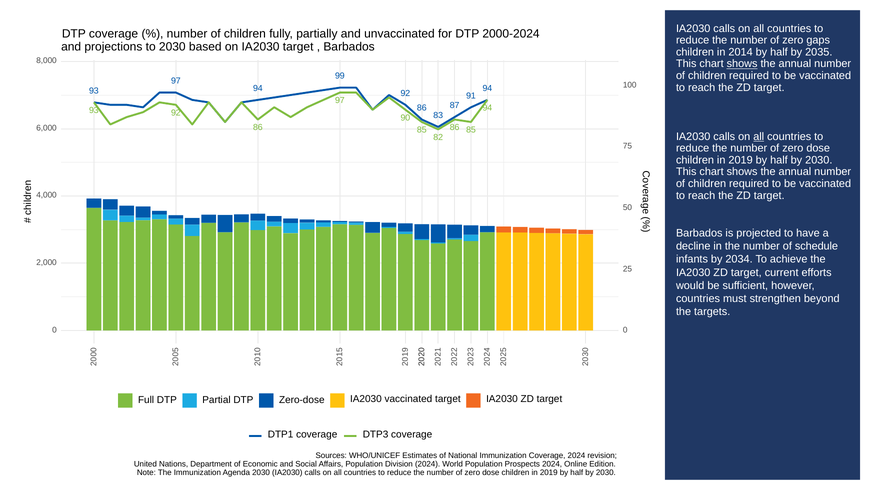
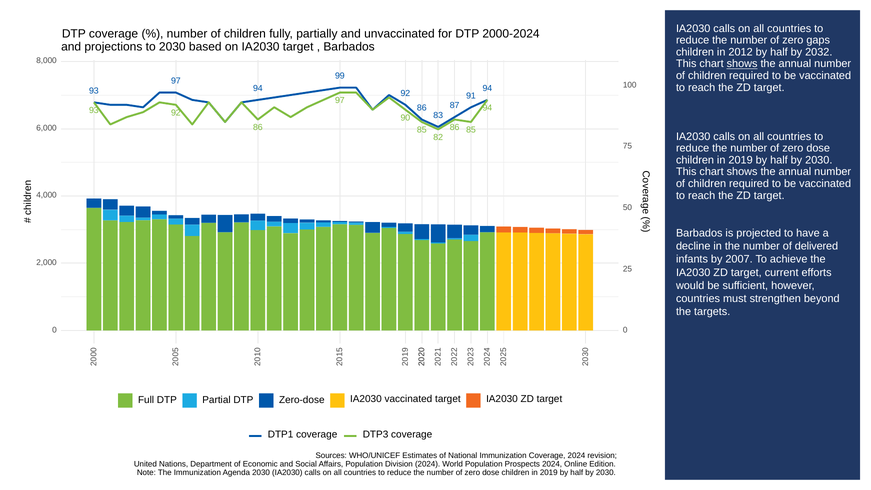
2014: 2014 -> 2012 (741, 52)
2035: 2035 -> 2032 (819, 52)
all underline: present -> none (759, 137)
schedule: schedule -> delivered (816, 246)
2034: 2034 -> 2007 (739, 259)
